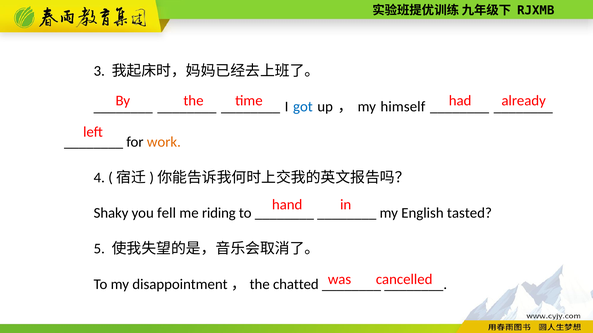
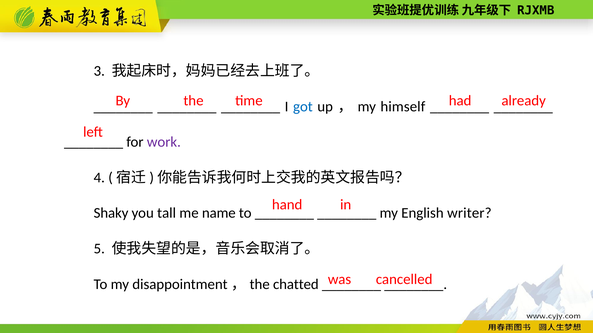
work colour: orange -> purple (164, 142)
fell: fell -> tall (167, 213)
riding: riding -> name (219, 213)
tasted: tasted -> writer (469, 213)
